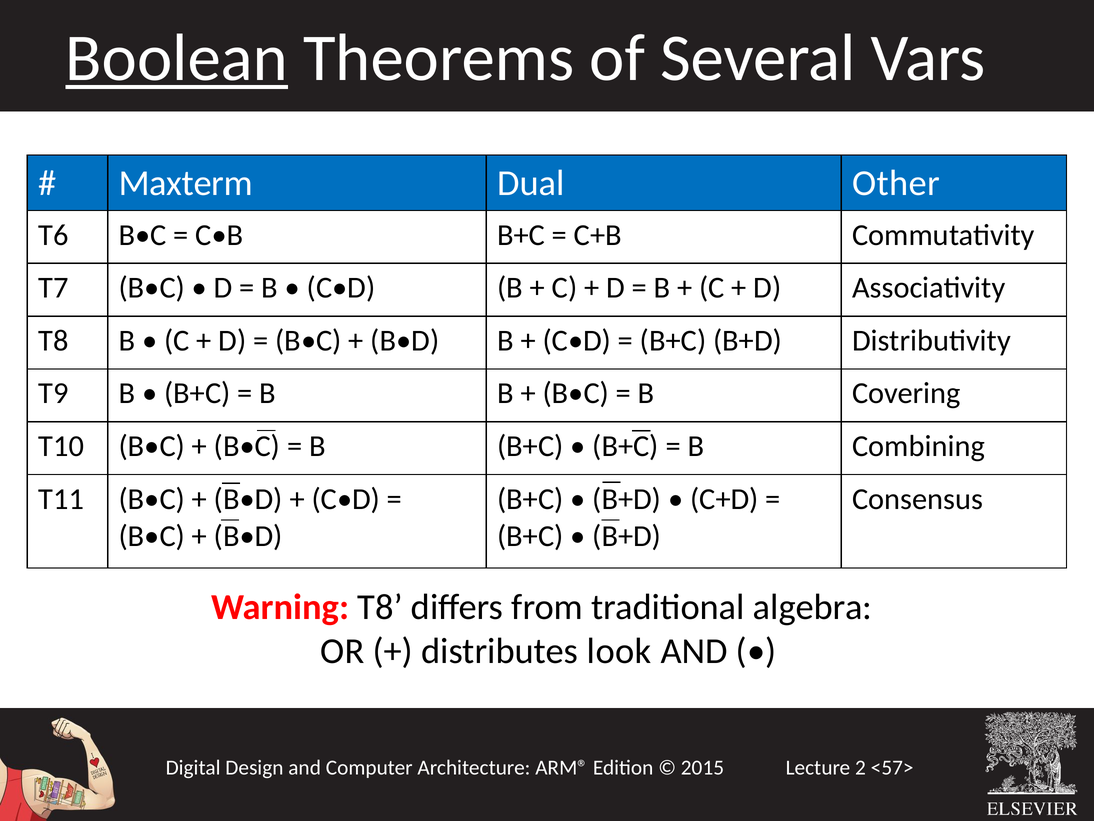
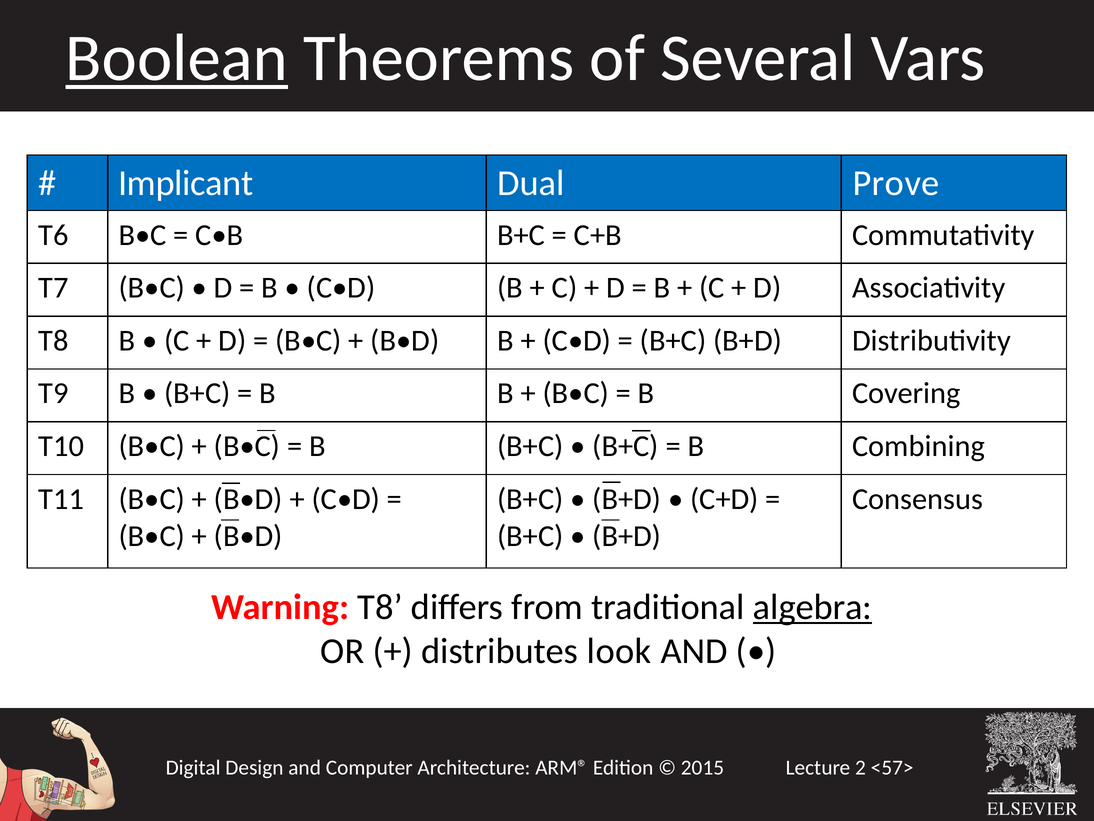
Maxterm: Maxterm -> Implicant (186, 183)
Other: Other -> Prove (896, 183)
algebra underline: none -> present (813, 607)
